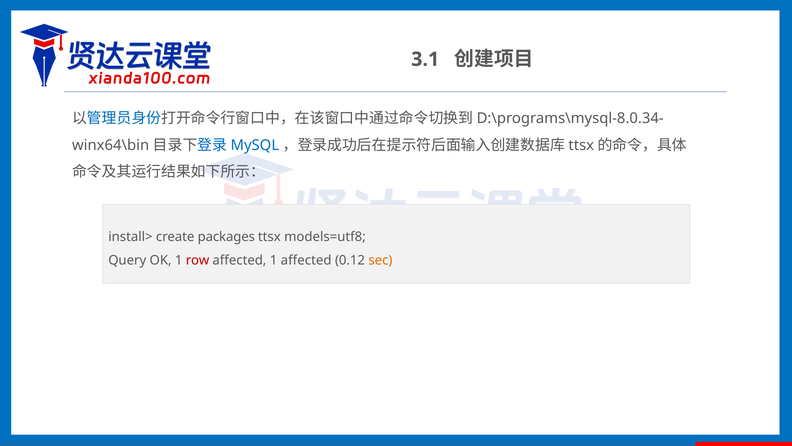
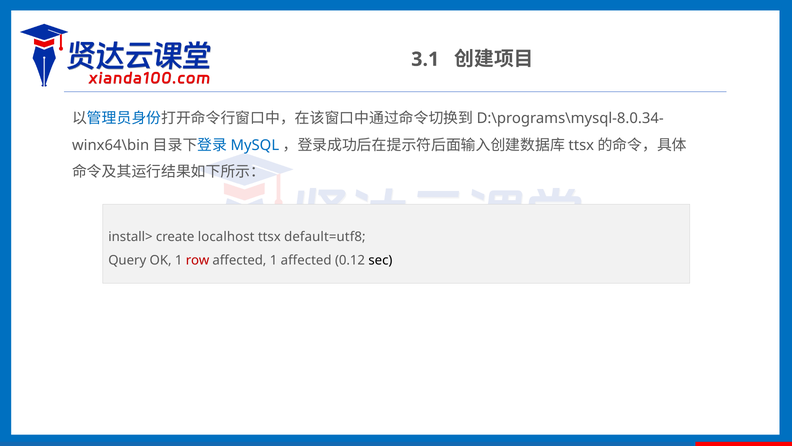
packages: packages -> localhost (226, 237)
models=utf8: models=utf8 -> default=utf8 (325, 237)
sec colour: orange -> black (380, 260)
